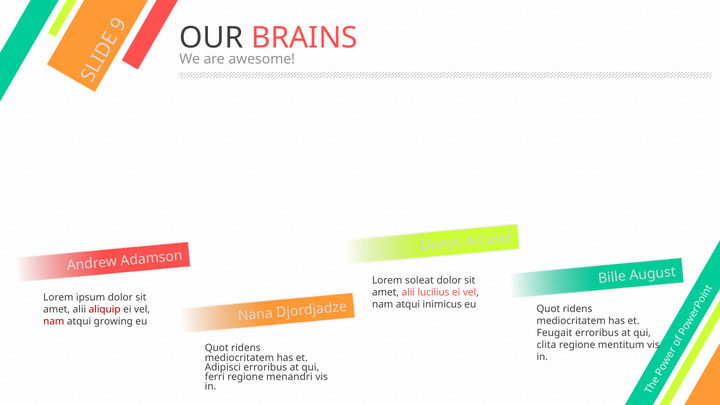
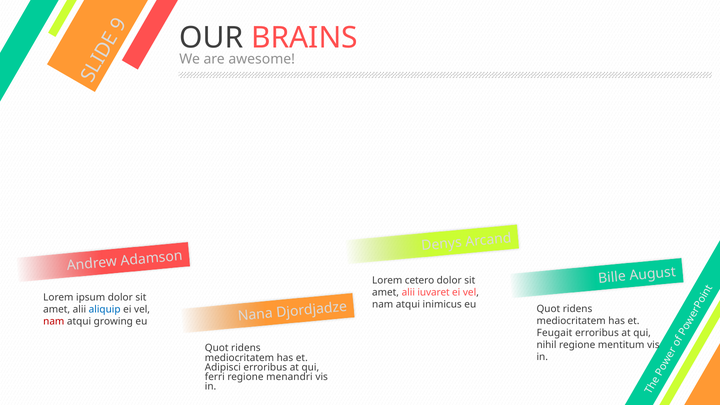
soleat: soleat -> cetero (420, 280)
lucilius: lucilius -> iuvaret (434, 292)
aliquip colour: red -> blue (105, 310)
clita: clita -> nihil (547, 345)
